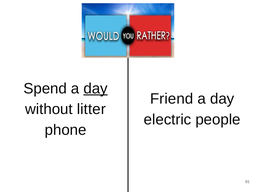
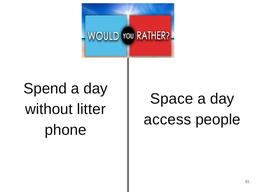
day underline: present -> none (96, 88)
Friend: Friend -> Space (172, 99)
electric: electric -> access (167, 120)
